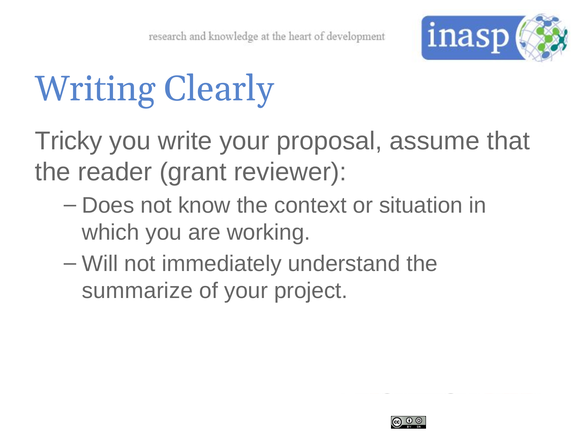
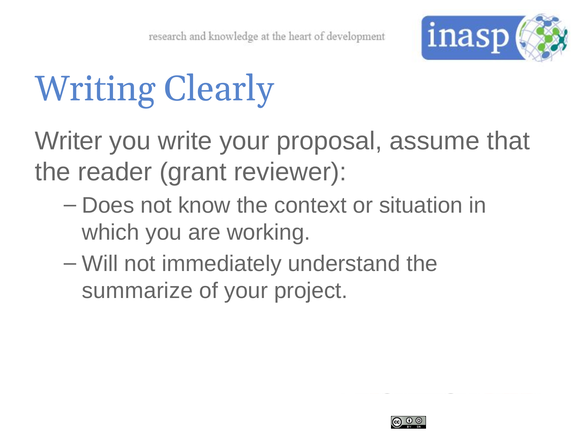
Tricky: Tricky -> Writer (69, 141)
